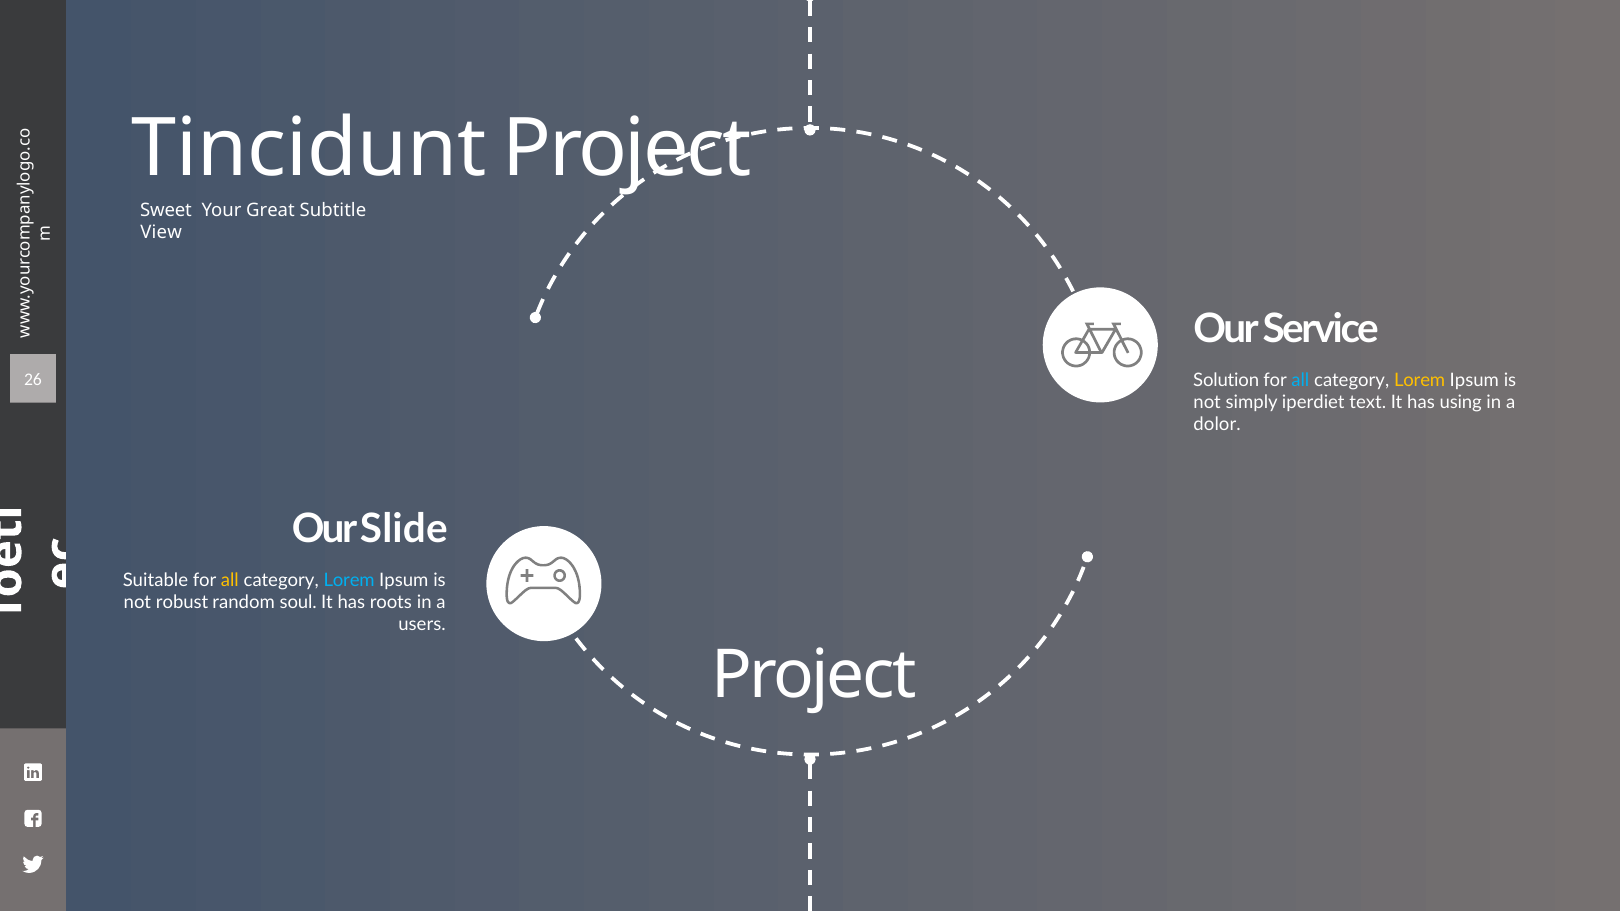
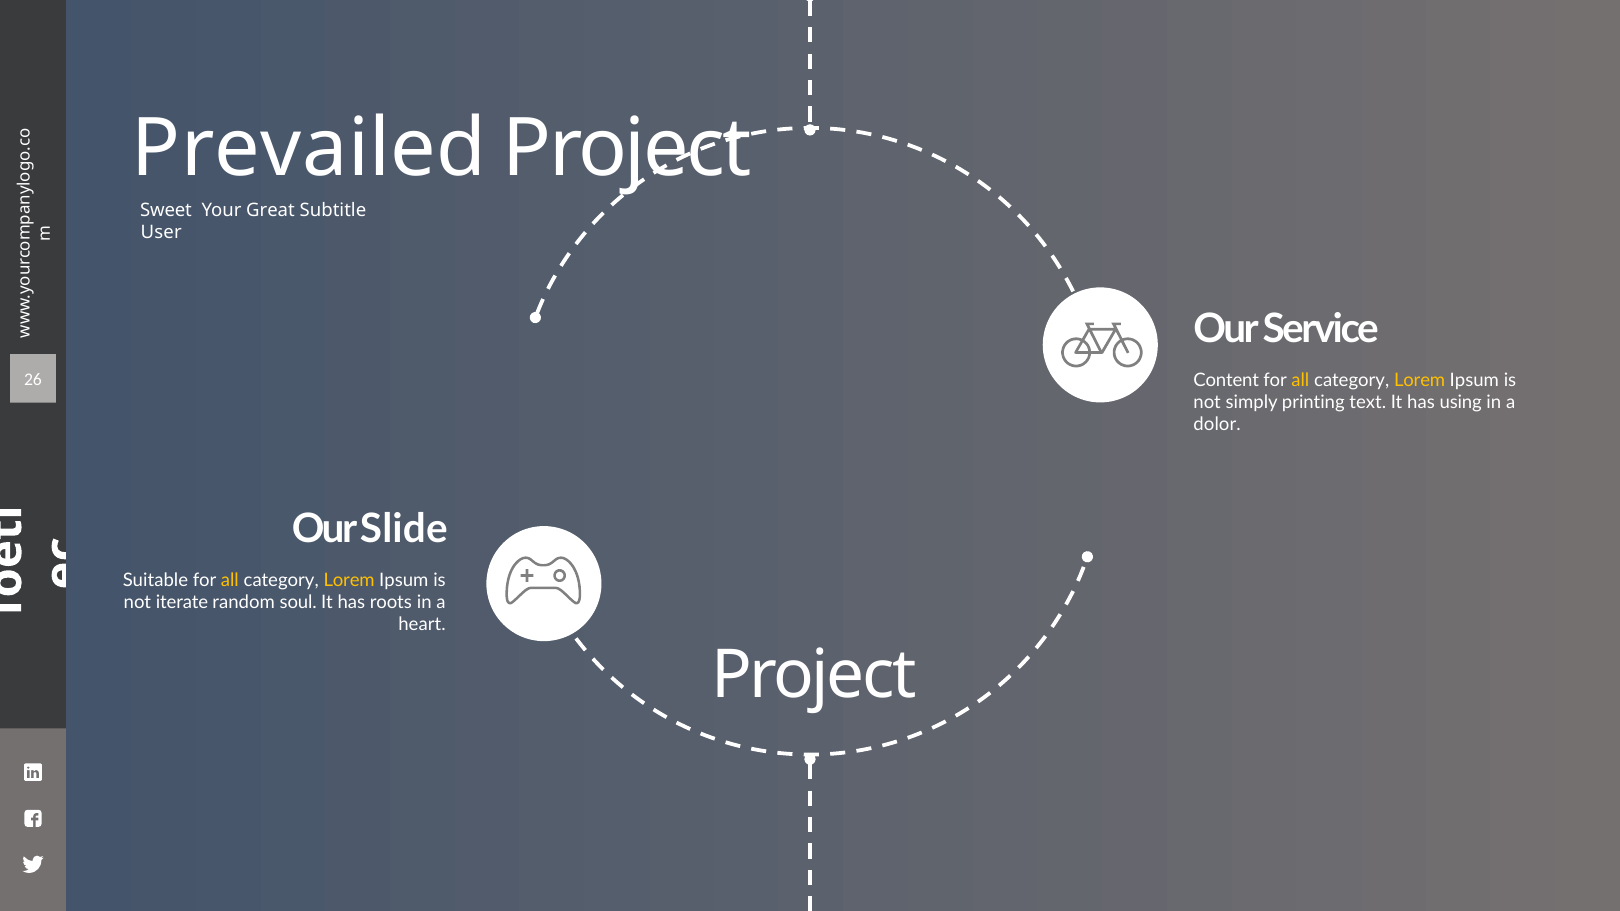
Tincidunt: Tincidunt -> Prevailed (309, 149)
View: View -> User (161, 233)
Solution: Solution -> Content (1226, 380)
all colour: light blue -> yellow (1300, 380)
iperdiet: iperdiet -> printing (1313, 402)
Lorem colour: light blue -> yellow (349, 580)
robust: robust -> iterate (182, 602)
users: users -> heart (422, 625)
